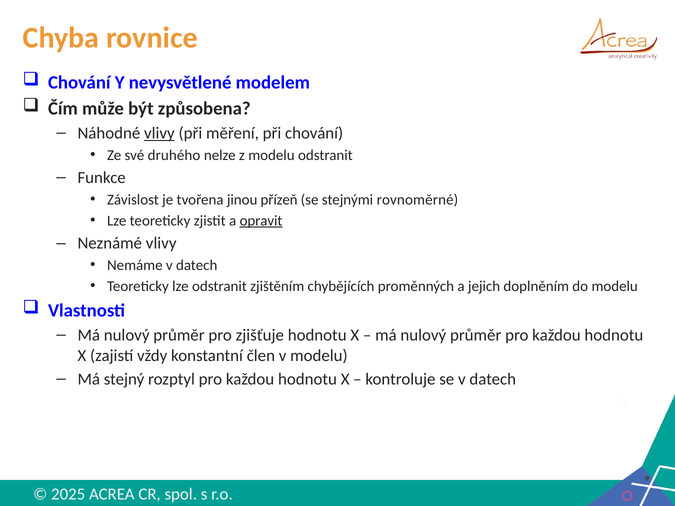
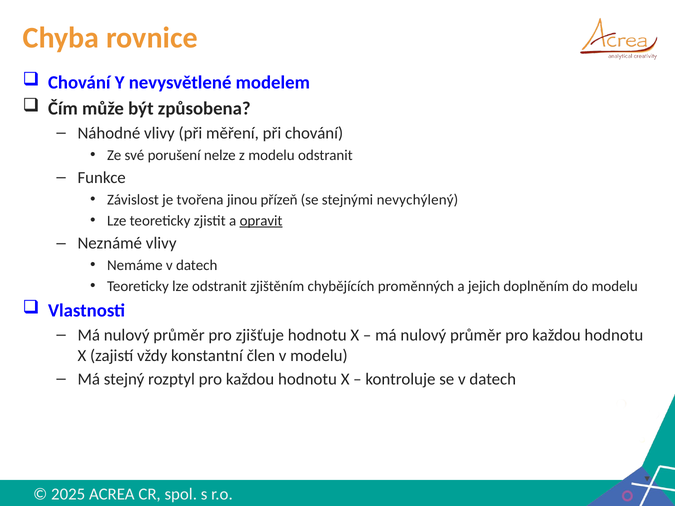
vlivy underline: present -> none (159, 133)
druhého: druhého -> porušení (174, 155)
rovnoměrné: rovnoměrné -> nevychýlený (417, 200)
